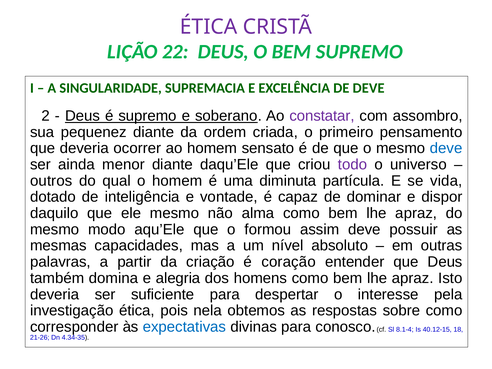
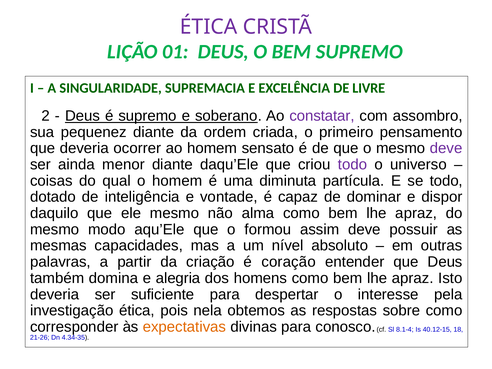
22: 22 -> 01 (175, 52)
DE DEVE: DEVE -> LIVRE (369, 88)
deve colour: blue -> purple (446, 148)
outros: outros -> coisas (51, 181)
se vida: vida -> todo (446, 181)
expectativas colour: blue -> orange (184, 327)
